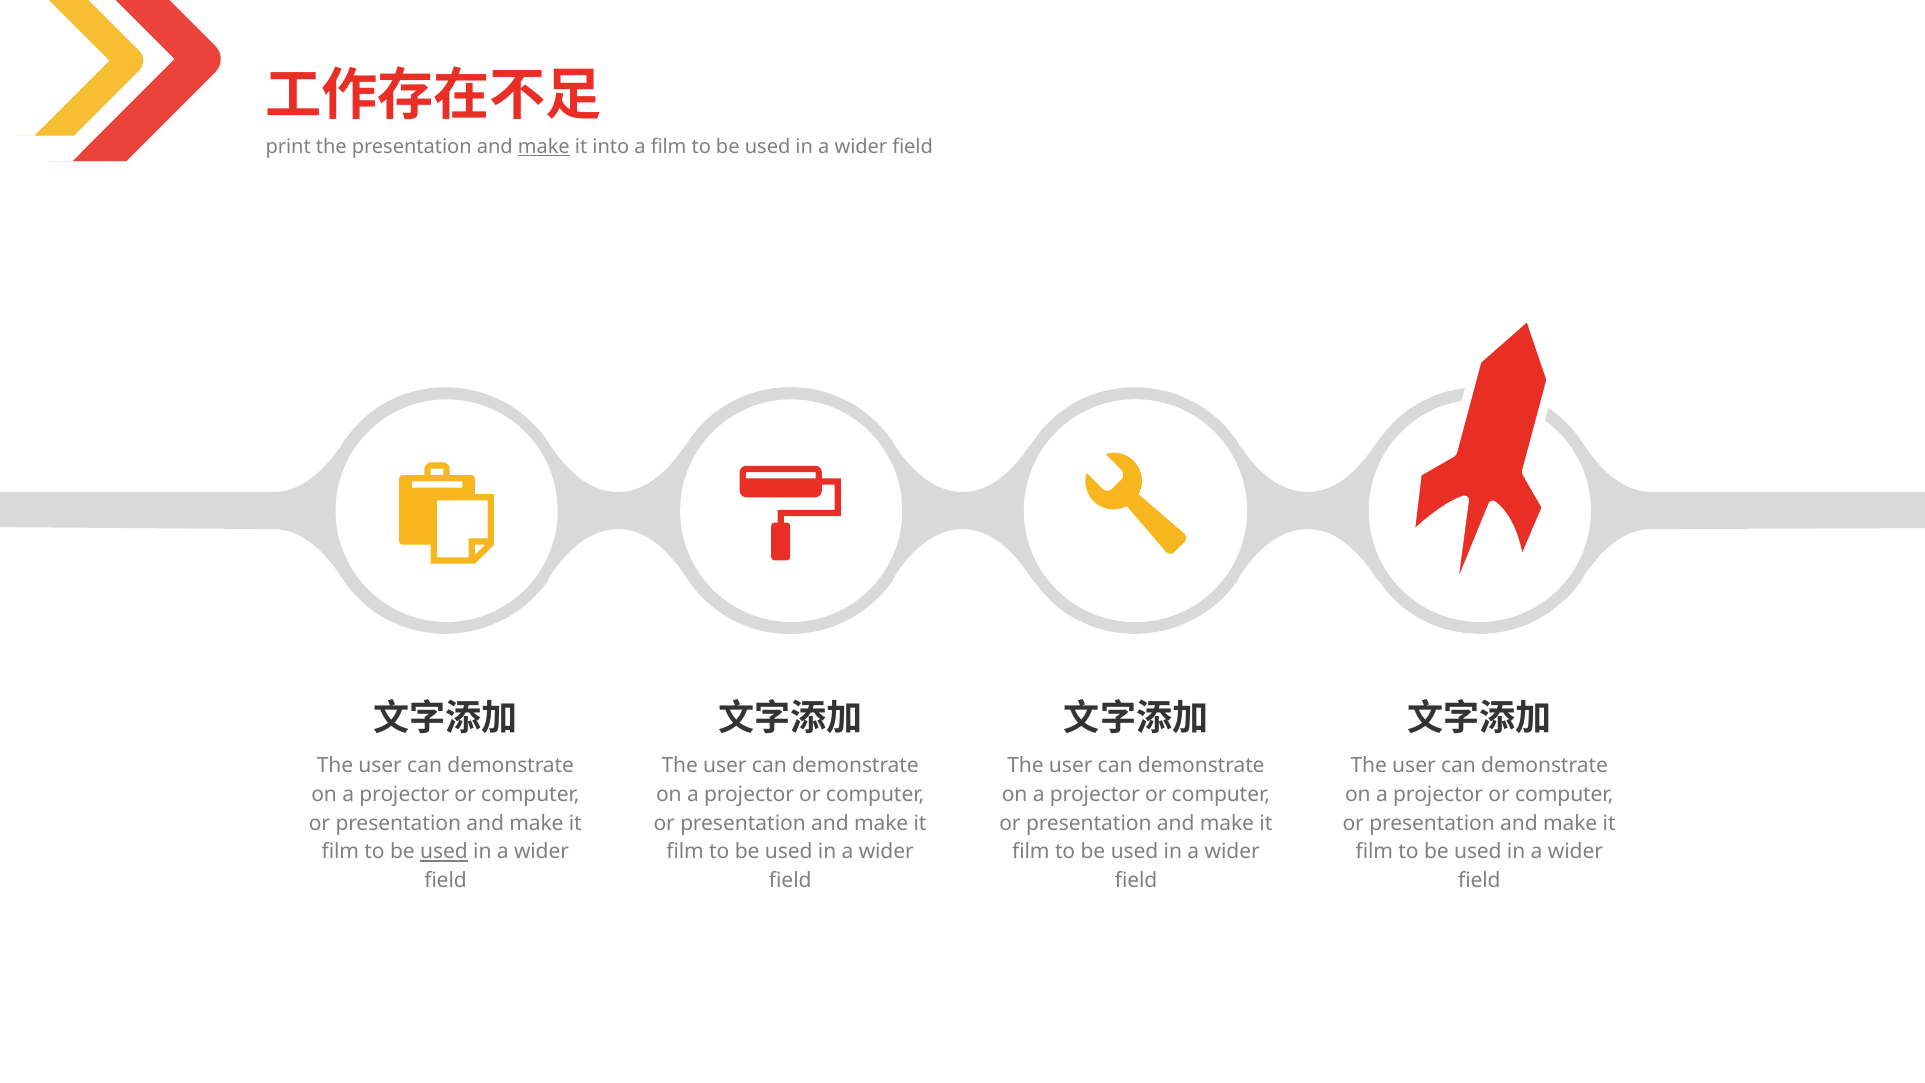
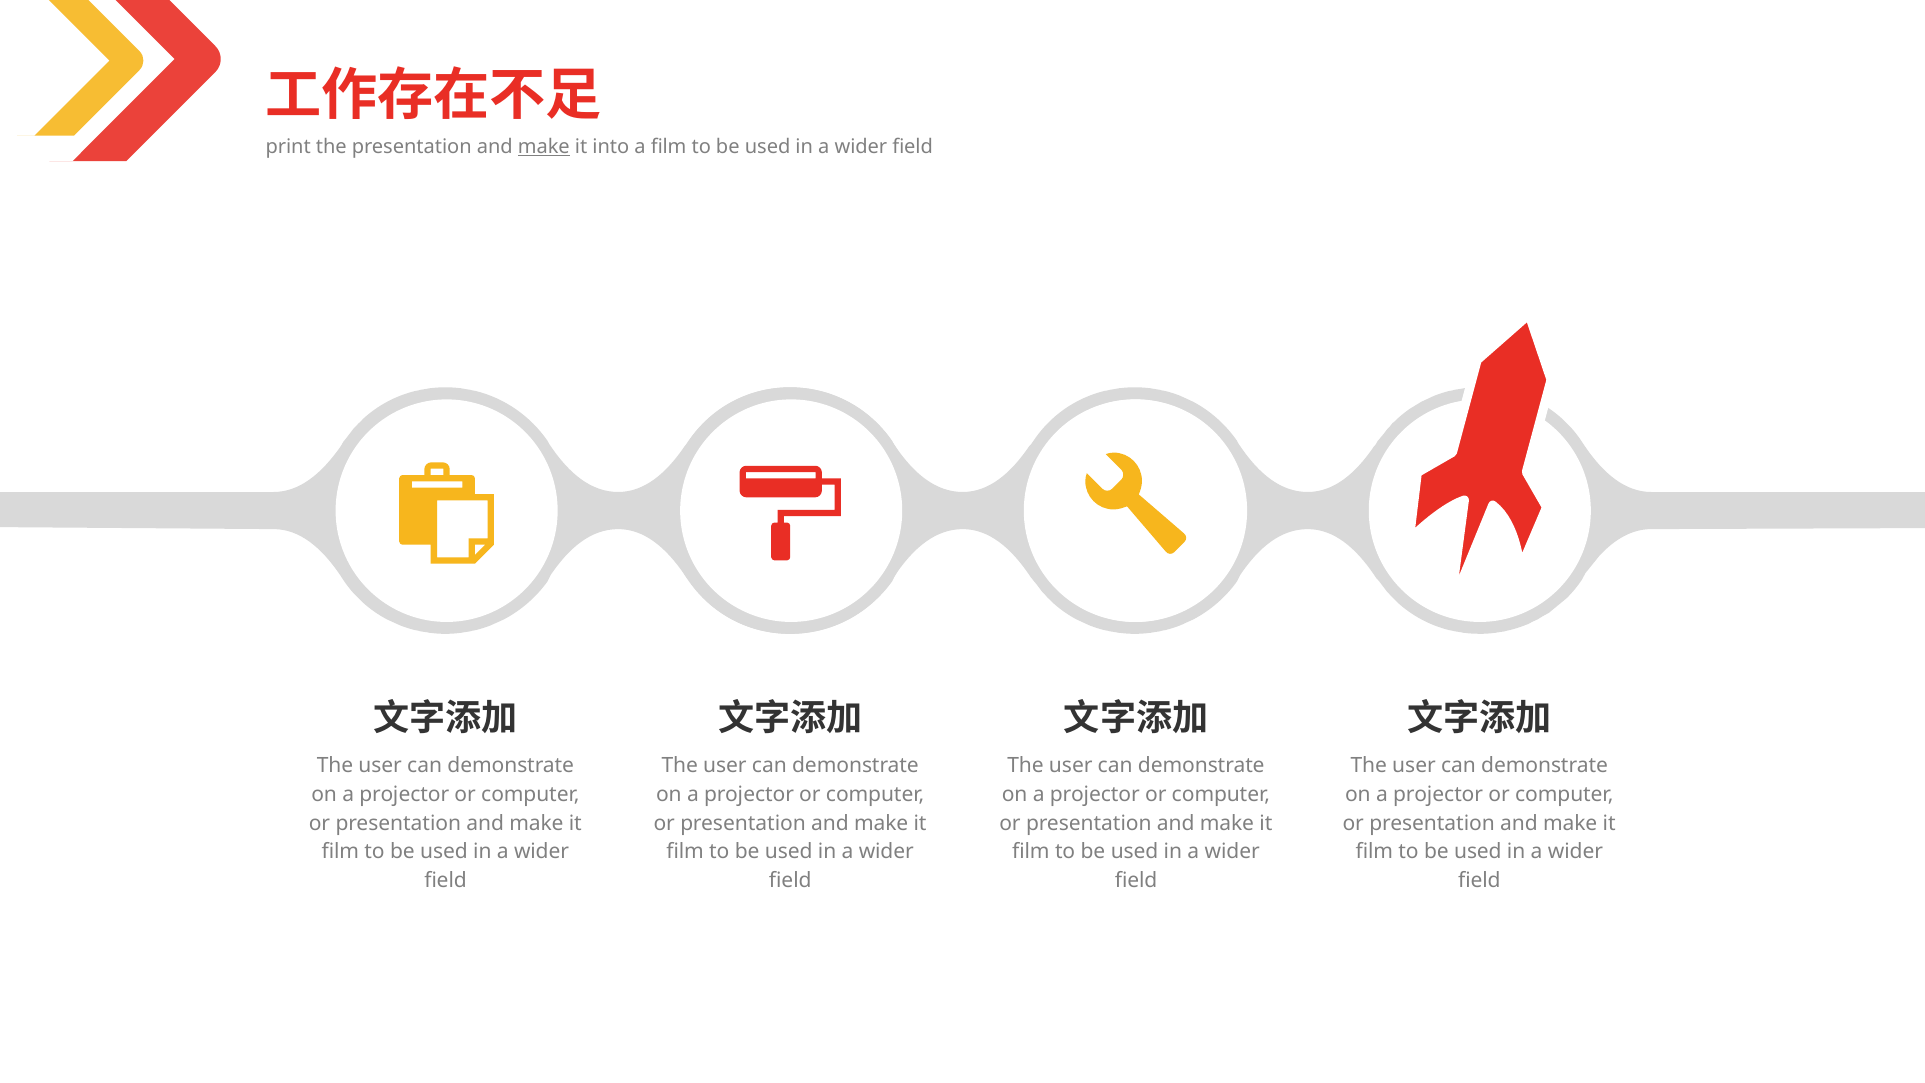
used underline: present -> none (444, 852)
